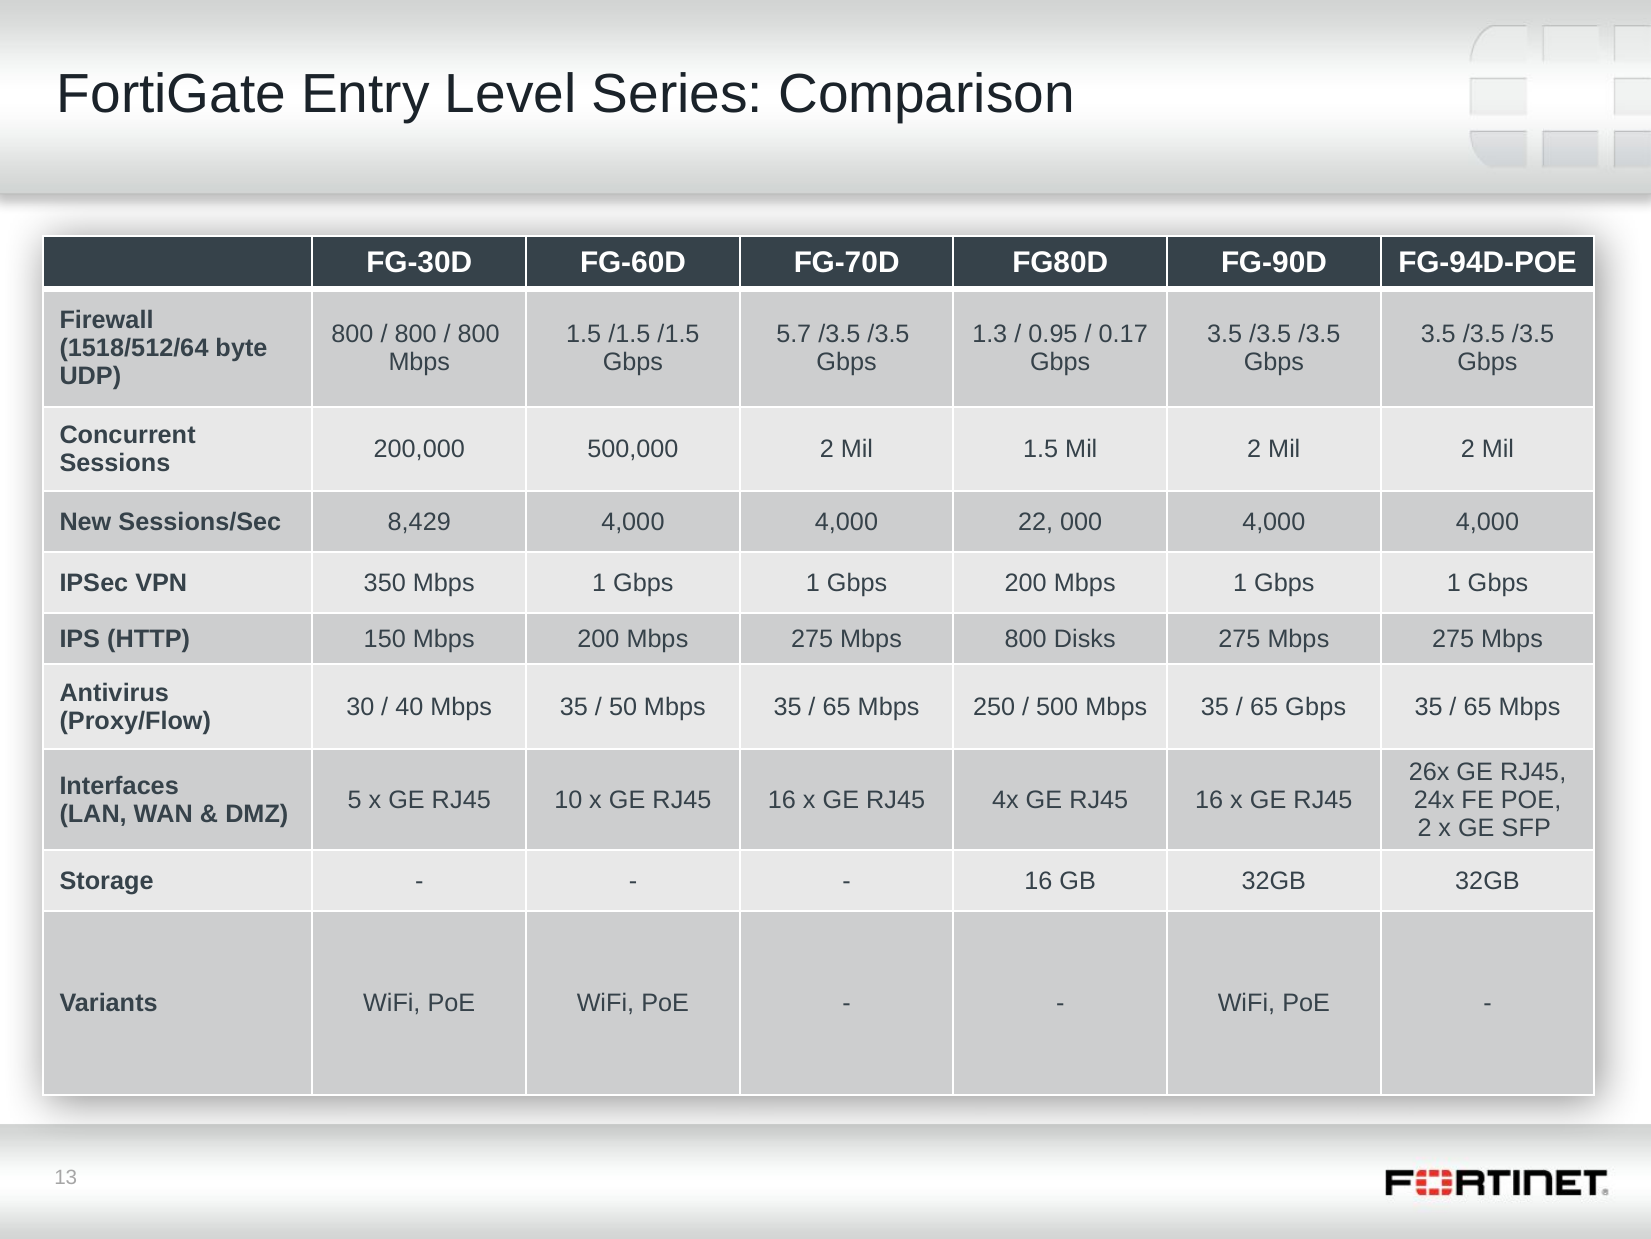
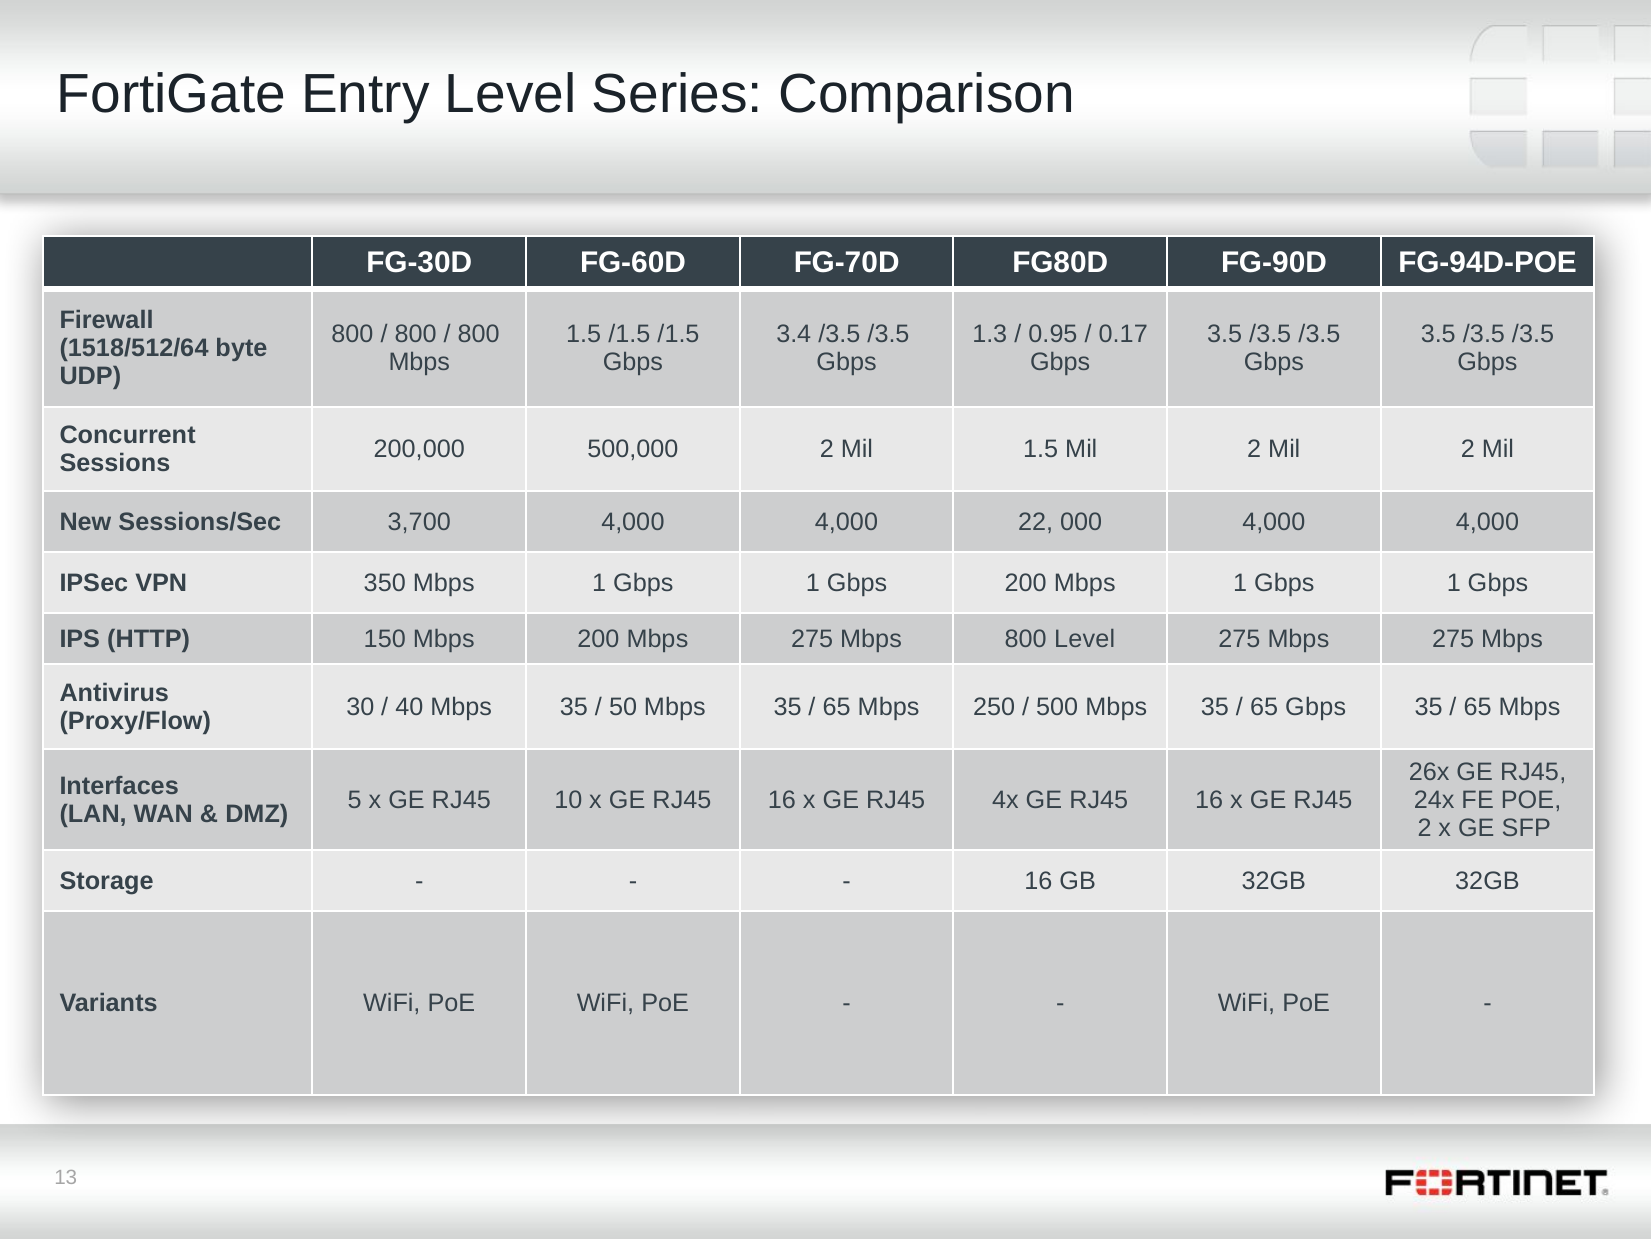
5.7: 5.7 -> 3.4 (794, 334)
8,429: 8,429 -> 3,700 (419, 522)
800 Disks: Disks -> Level (1085, 639)
